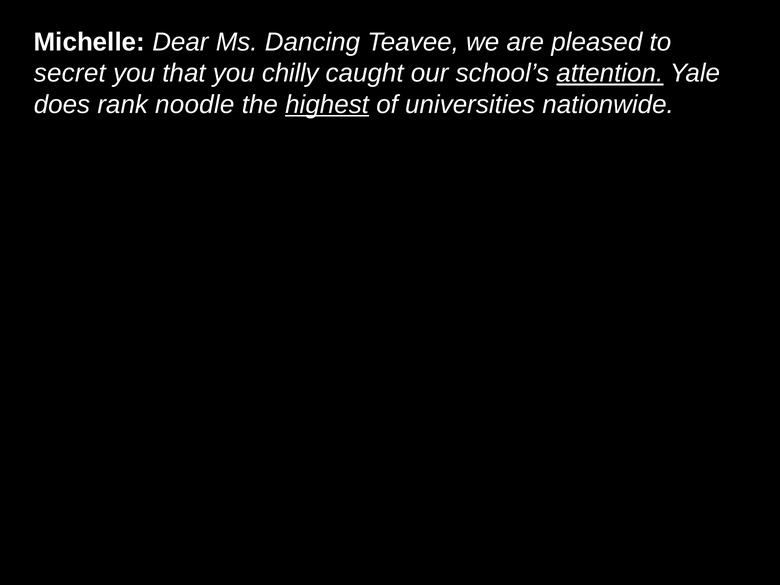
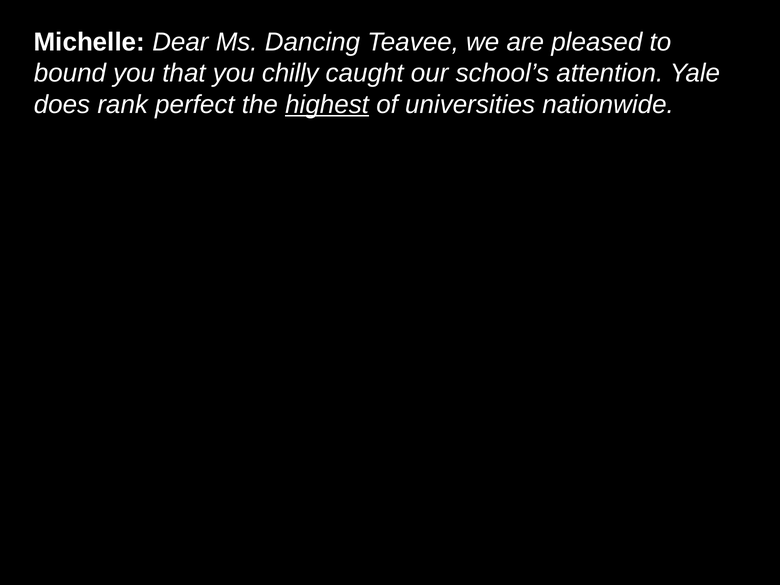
secret: secret -> bound (70, 73)
attention underline: present -> none (610, 73)
noodle: noodle -> perfect (195, 105)
